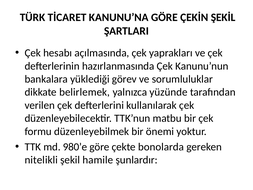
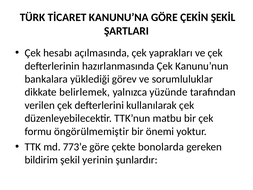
düzenleyebilmek: düzenleyebilmek -> öngörülmemiştir (92, 131)
980’e: 980’e -> 773’e (75, 147)
nitelikli: nitelikli -> bildirim (41, 160)
hamile: hamile -> yerinin (98, 160)
